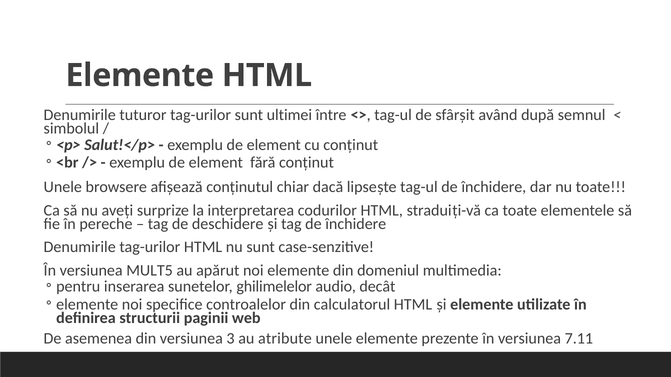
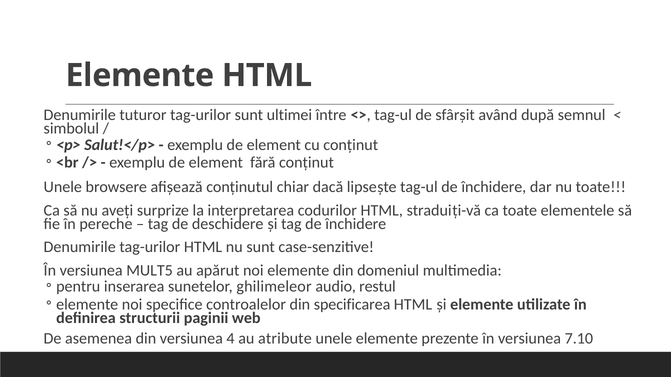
ghilimelelor: ghilimelelor -> ghilimeleor (274, 287)
decât: decât -> restul (377, 287)
calculatorul: calculatorul -> specificarea (352, 305)
3: 3 -> 4 (231, 339)
7.11: 7.11 -> 7.10 (579, 339)
